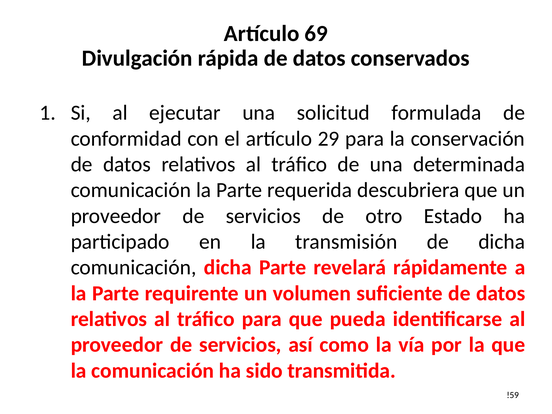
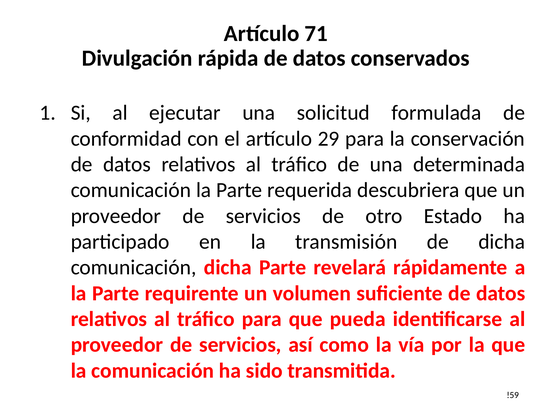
69: 69 -> 71 (316, 34)
